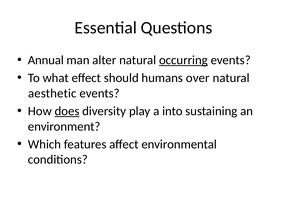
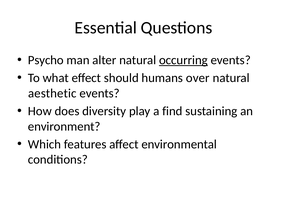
Annual: Annual -> Psycho (46, 60)
does underline: present -> none (67, 111)
into: into -> find (172, 111)
